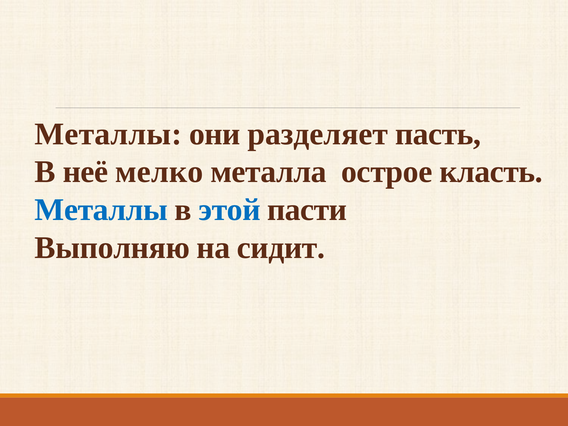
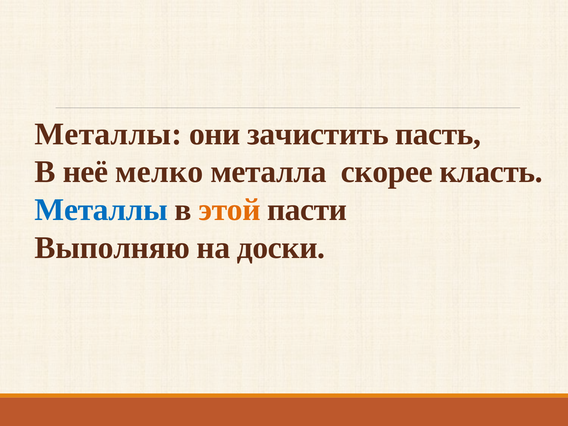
разделяет: разделяет -> зачистить (318, 134)
острое: острое -> скорее (387, 172)
этой colour: blue -> orange (229, 210)
сидит: сидит -> доски (281, 248)
